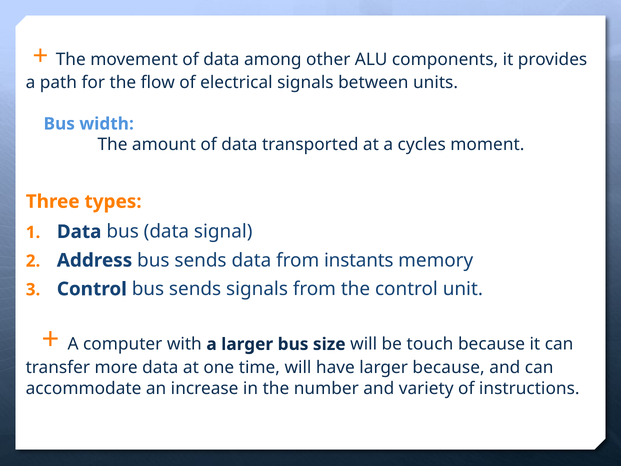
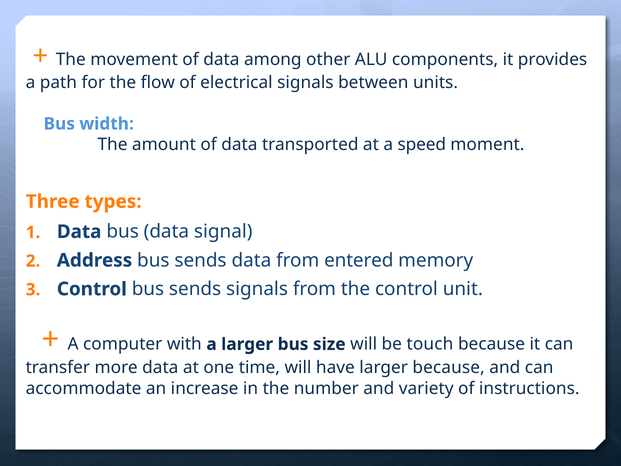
cycles: cycles -> speed (422, 144)
instants: instants -> entered (359, 260)
